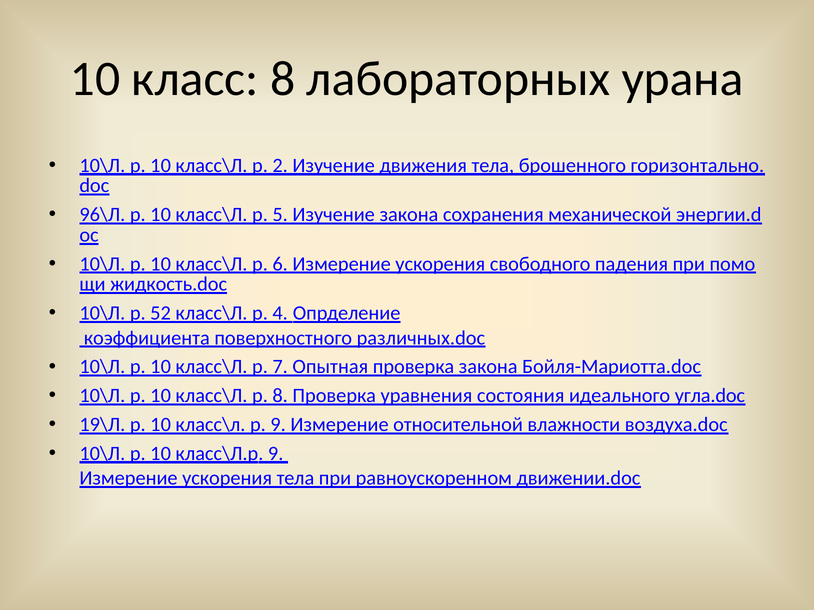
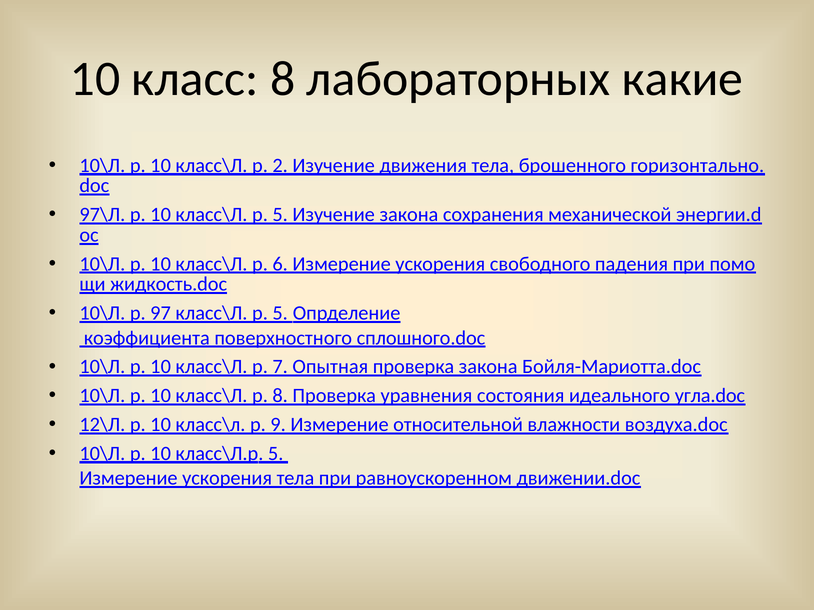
урана: урана -> какие (682, 79)
96\Л: 96\Л -> 97\Л (102, 215)
52: 52 -> 97 (161, 313)
4: 4 -> 5 (280, 313)
различных.doc: различных.doc -> сплошного.doc (421, 338)
19\Л: 19\Л -> 12\Л (102, 425)
класс\Л.р 9: 9 -> 5 (276, 454)
